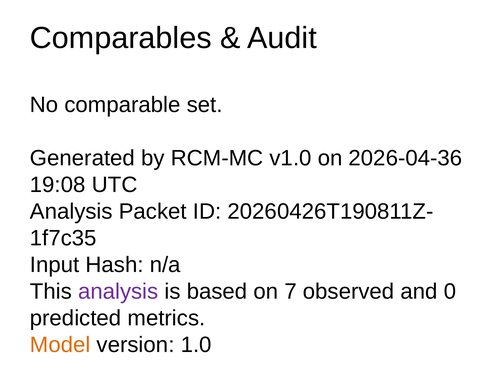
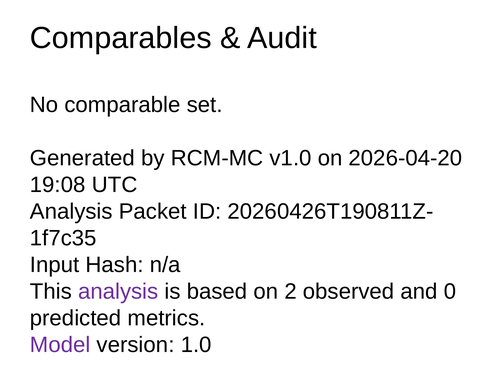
2026-04-36: 2026-04-36 -> 2026-04-20 (405, 158)
7: 7 -> 2 (291, 292)
Model colour: orange -> purple (60, 345)
